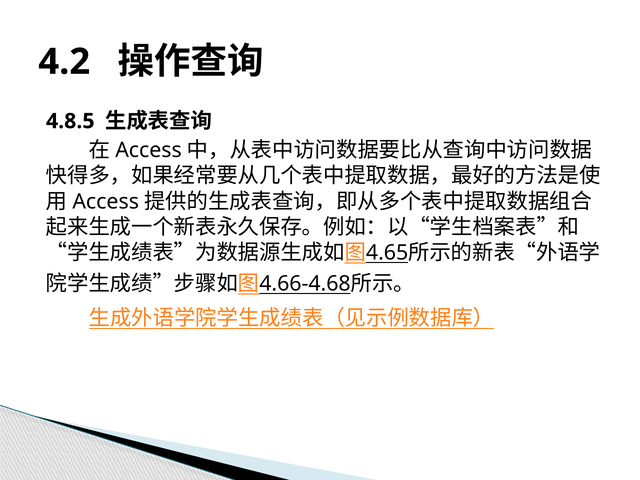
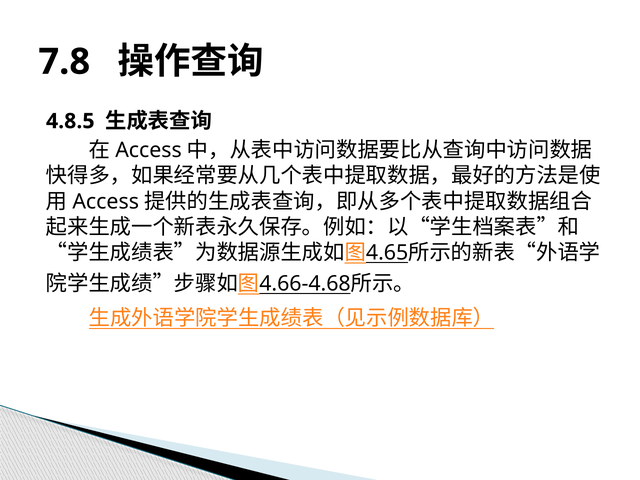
4.2: 4.2 -> 7.8 (64, 62)
